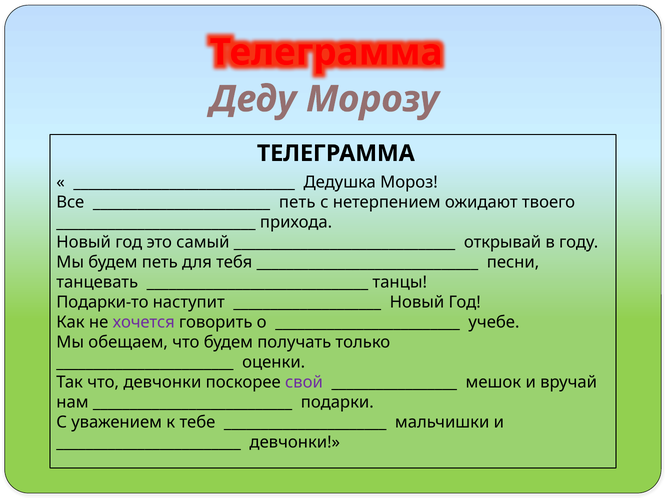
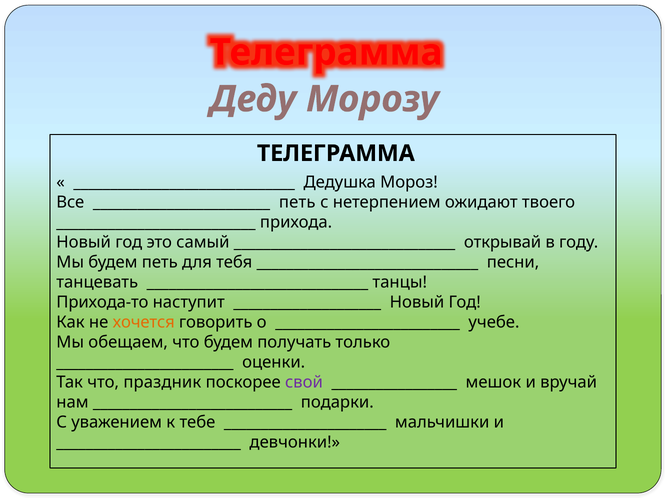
Подарки-то: Подарки-то -> Прихода-то (102, 302)
хочется colour: purple -> orange (144, 322)
что девчонки: девчонки -> праздник (162, 382)
